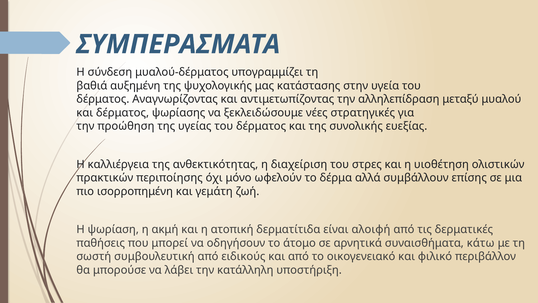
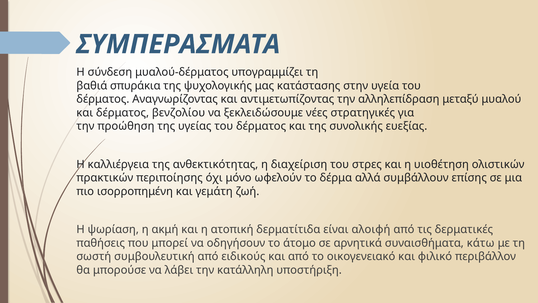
αυξημένη: αυξημένη -> σπυράκια (135, 86)
ψωρίασης: ψωρίασης -> βενζολίου (179, 113)
